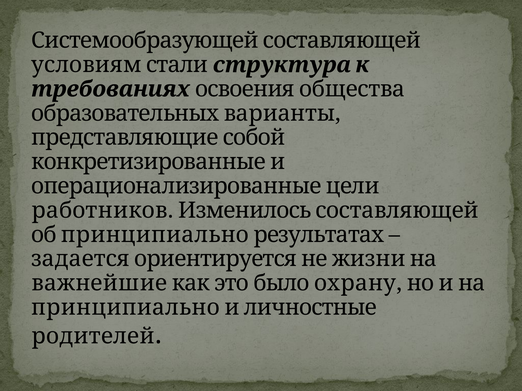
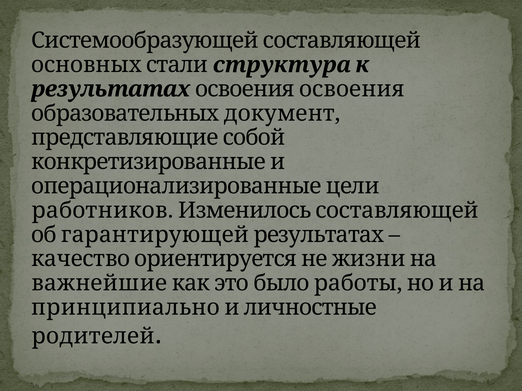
условиям: условиям -> основных (87, 65)
требованиях: требованиях -> результатах (111, 89)
освоения общества: общества -> освоения (352, 89)
варианты: варианты -> документ (282, 113)
об принципиально: принципиально -> гарантирующей (155, 235)
задается: задается -> качество (81, 259)
охрану: охрану -> работы (358, 283)
